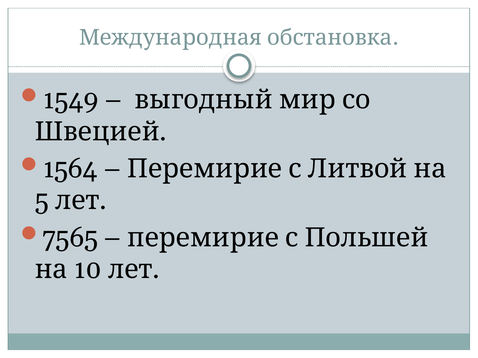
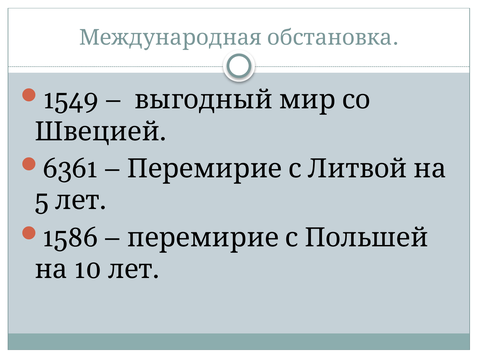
1564: 1564 -> 6361 (70, 169)
7565: 7565 -> 1586 (70, 238)
